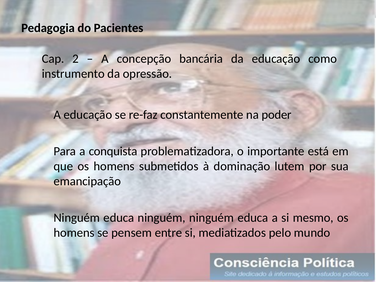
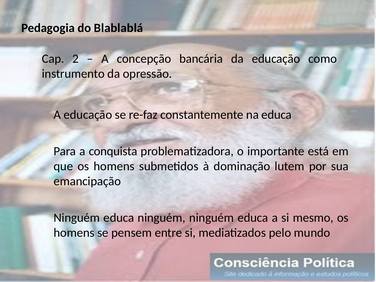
Pacientes: Pacientes -> Blablablá (119, 28)
na poder: poder -> educa (277, 115)
